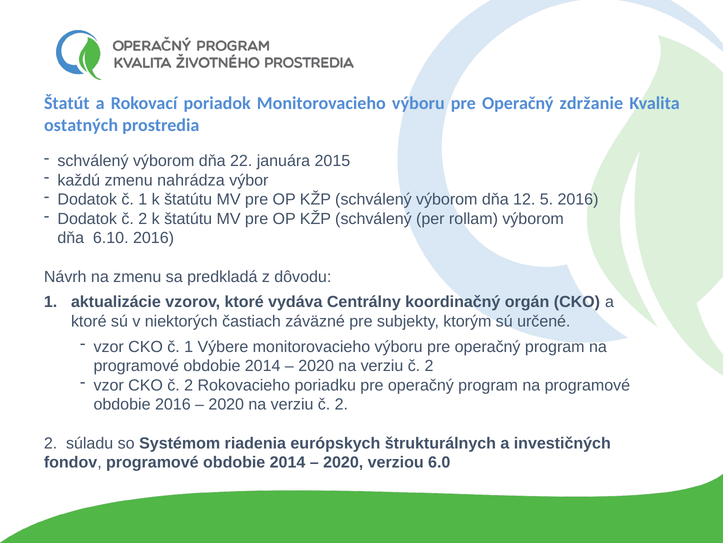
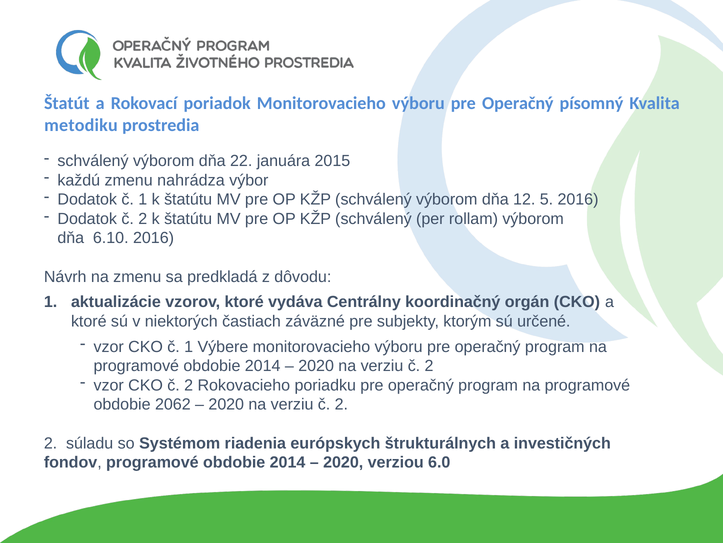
zdržanie: zdržanie -> písomný (591, 103)
ostatných: ostatných -> metodiku (81, 125)
obdobie 2016: 2016 -> 2062 (173, 404)
